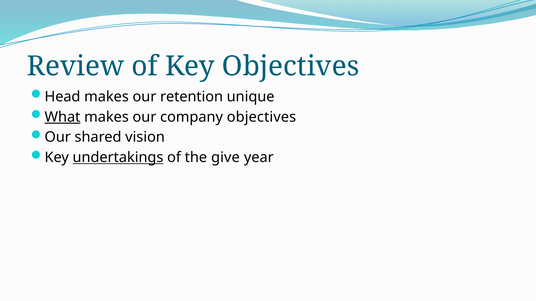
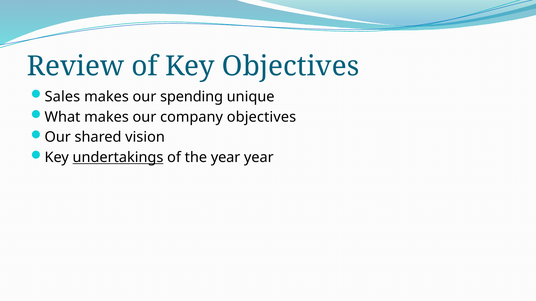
Head: Head -> Sales (62, 97)
retention: retention -> spending (192, 97)
What underline: present -> none (62, 117)
the give: give -> year (226, 158)
